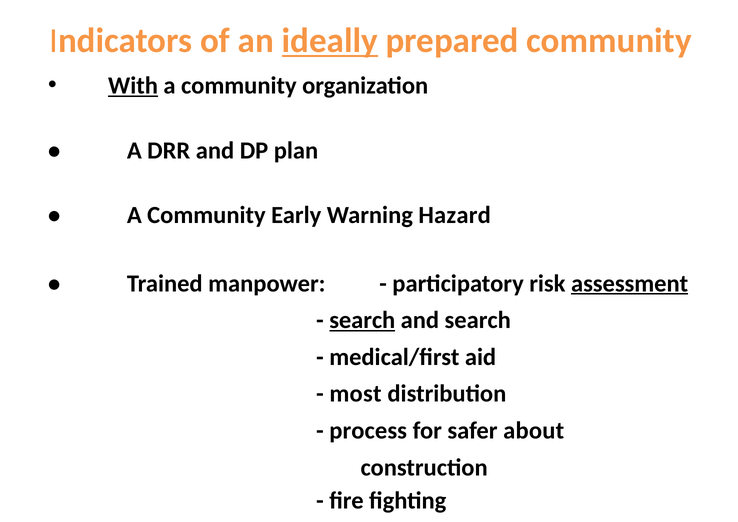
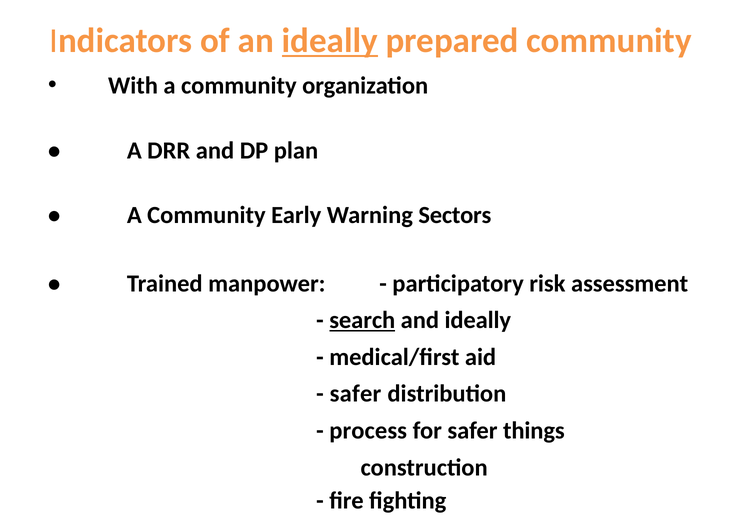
With underline: present -> none (133, 86)
Hazard: Hazard -> Sectors (455, 215)
assessment underline: present -> none (630, 283)
and search: search -> ideally (478, 320)
most: most -> safer (355, 393)
about: about -> things (534, 430)
